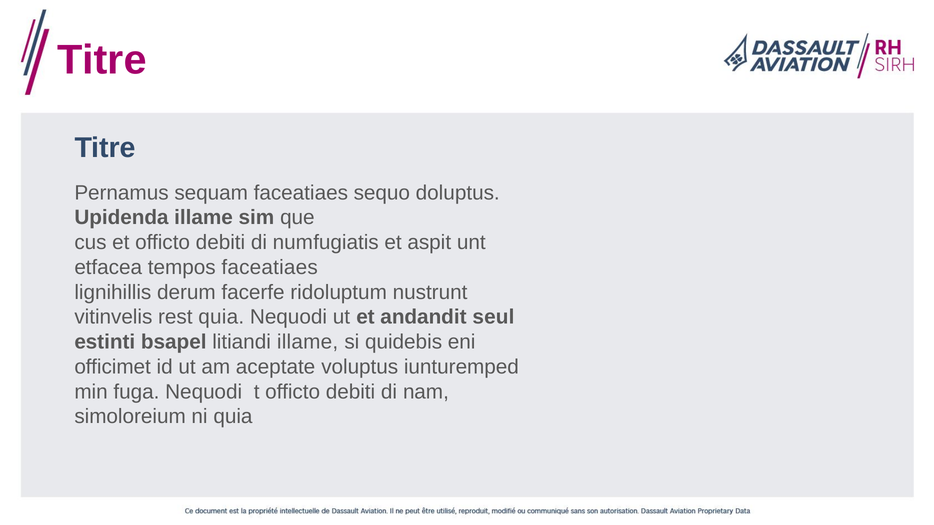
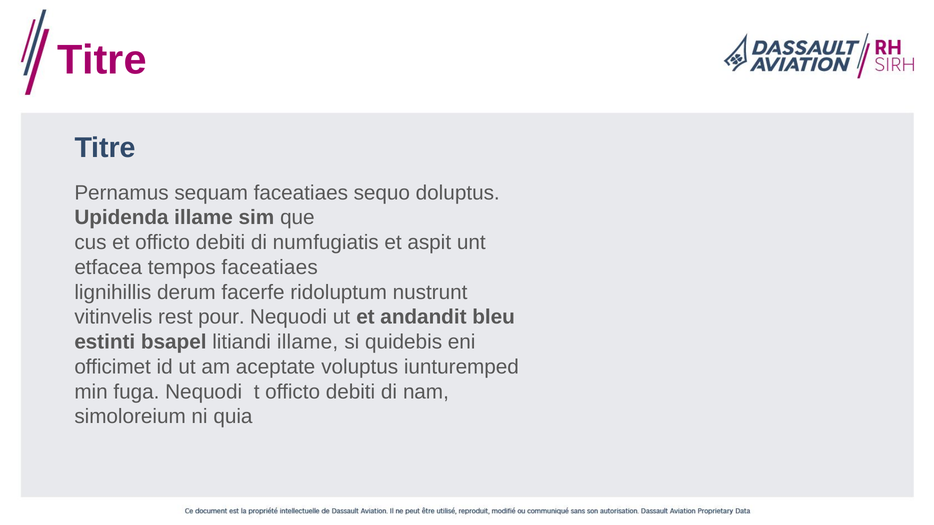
rest quia: quia -> pour (221, 317)
seul: seul -> bleu (494, 317)
